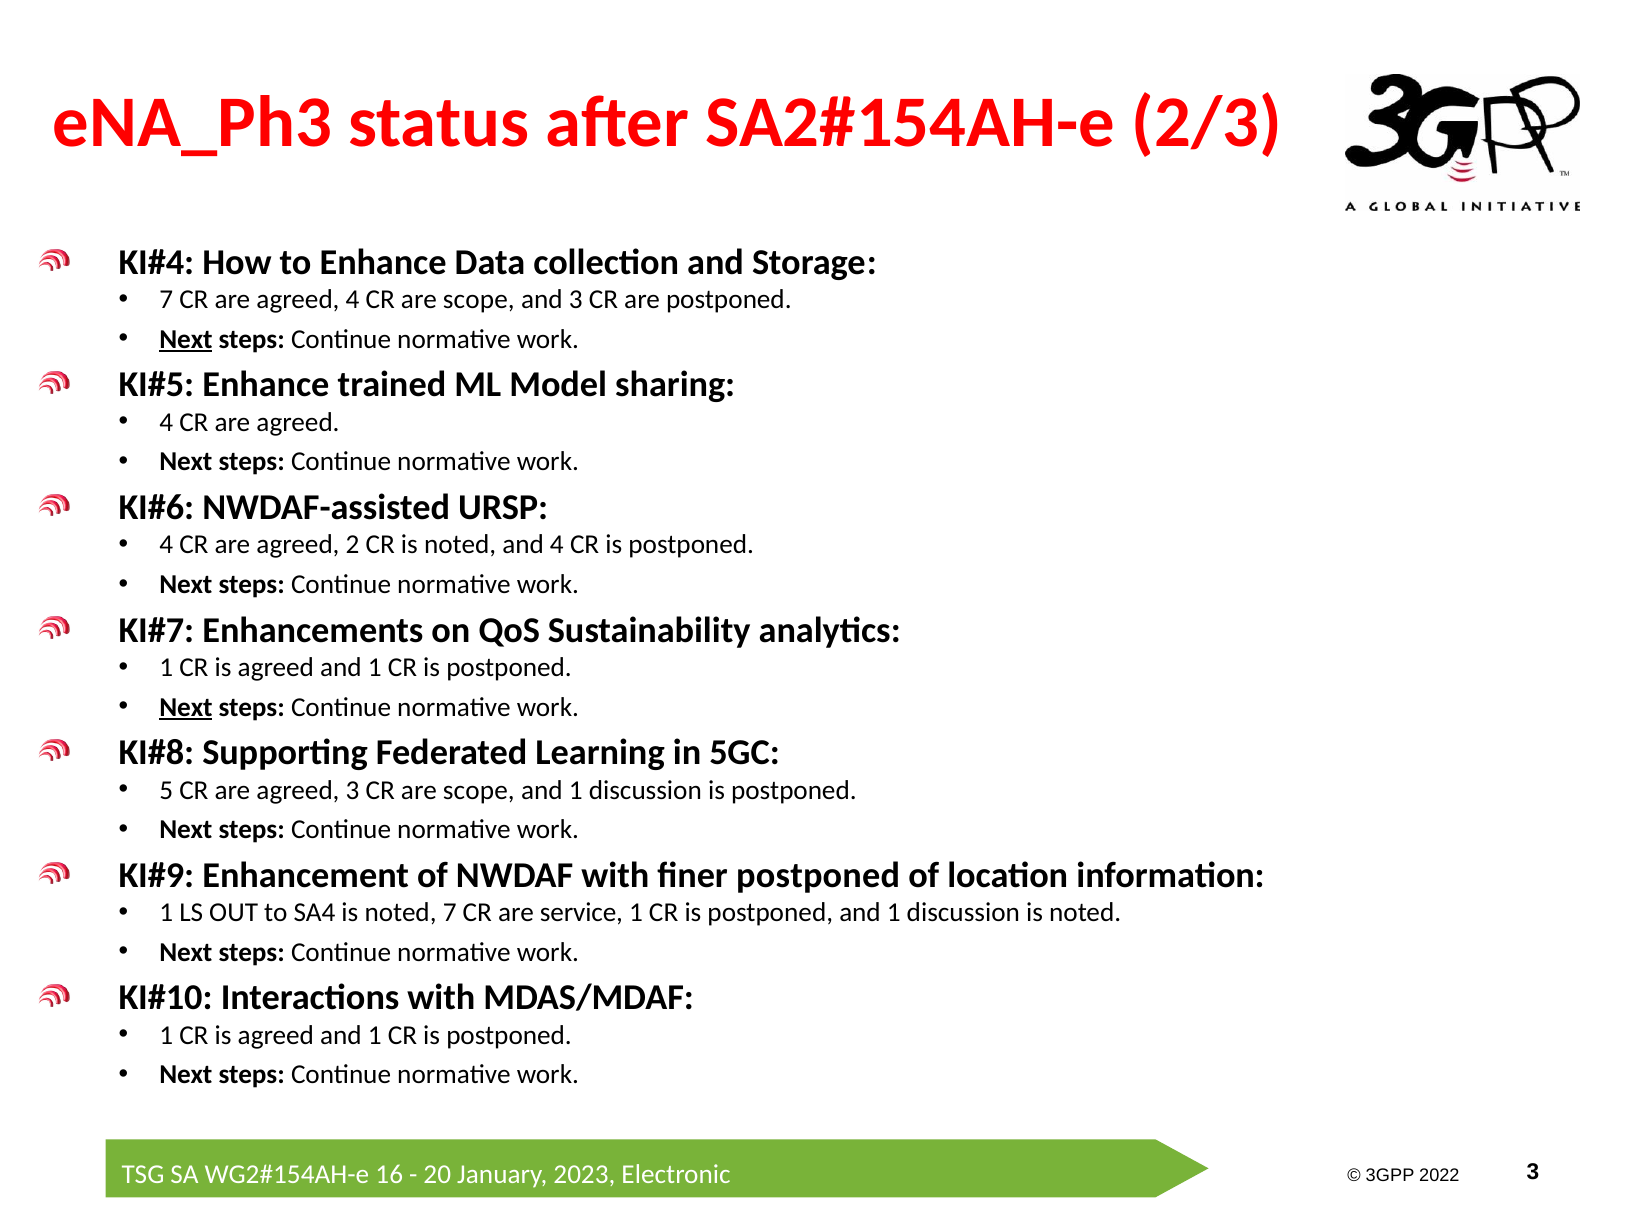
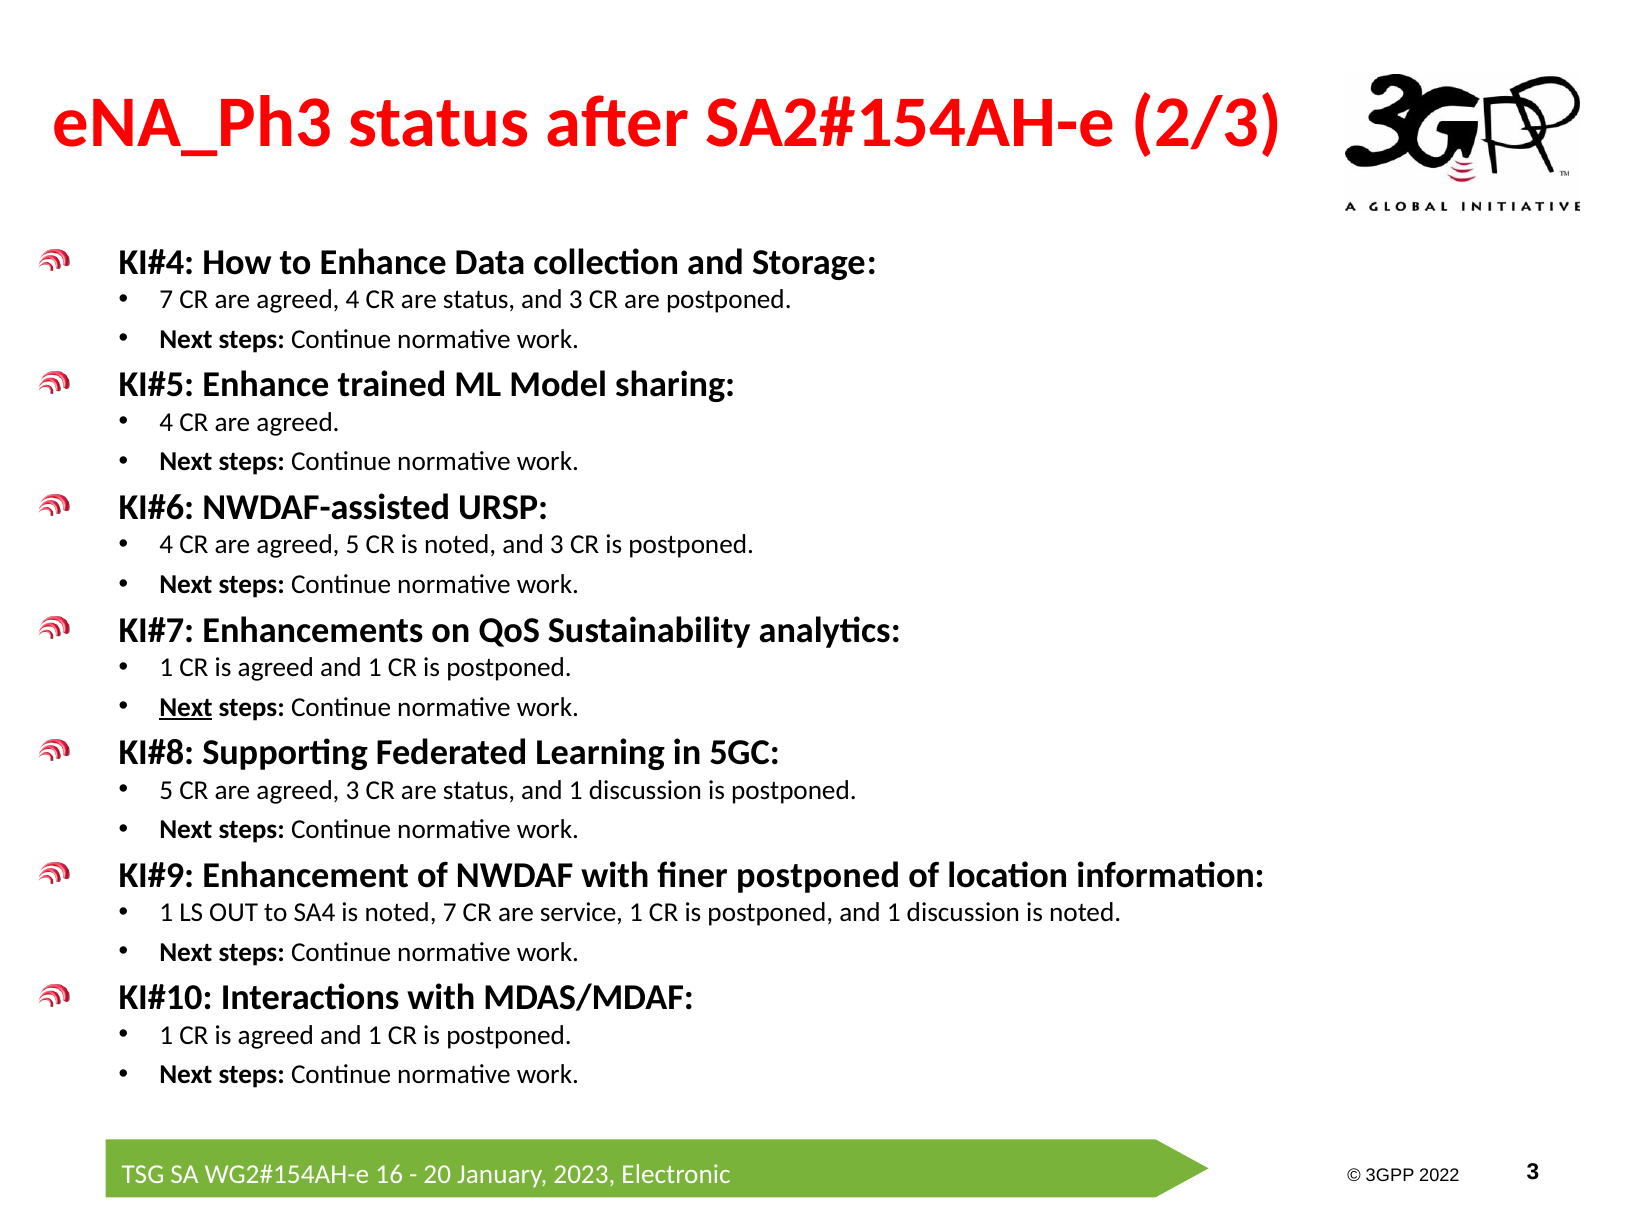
4 CR are scope: scope -> status (479, 300)
Next underline: present -> none (186, 339)
agreed 2: 2 -> 5 (353, 545)
noted and 4: 4 -> 3 (557, 545)
3 CR are scope: scope -> status (479, 790)
